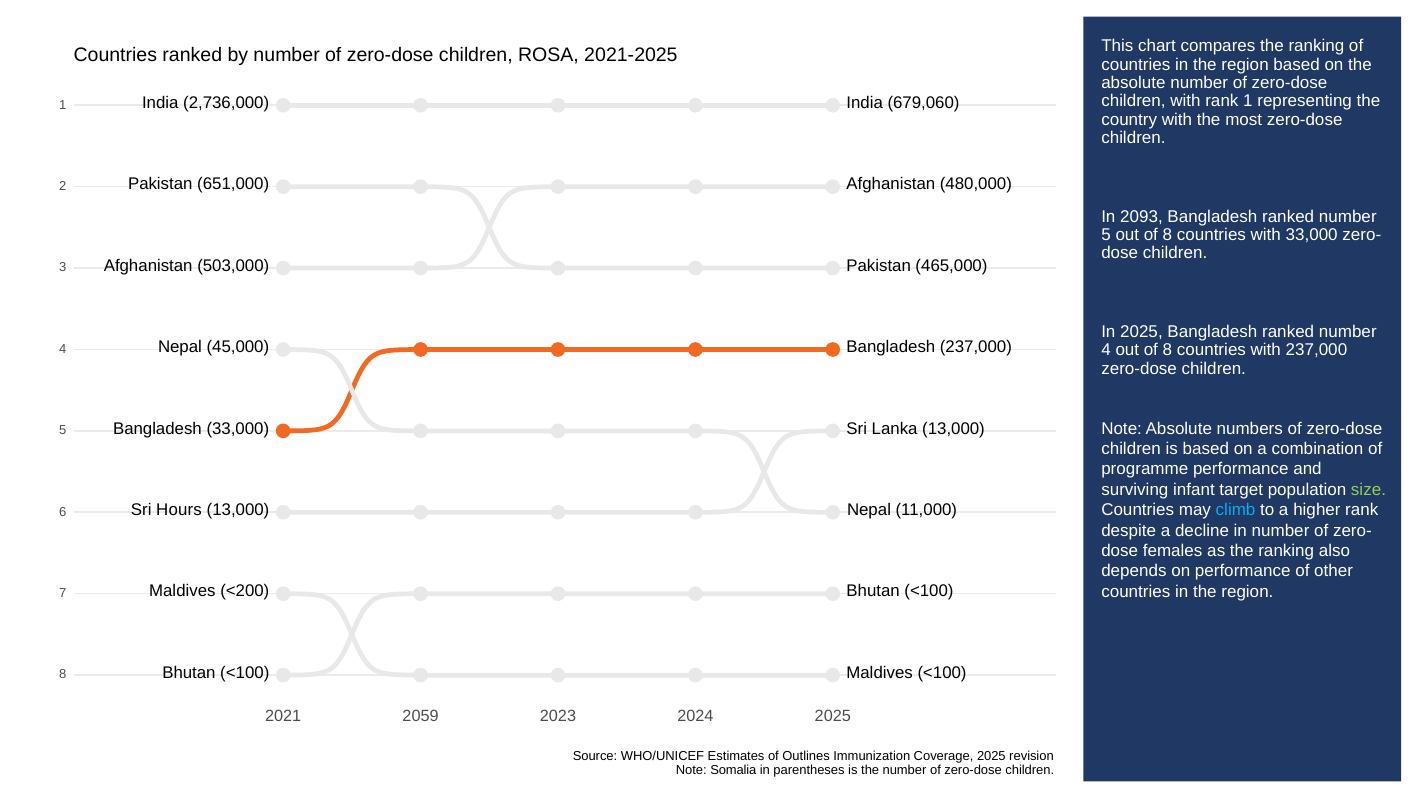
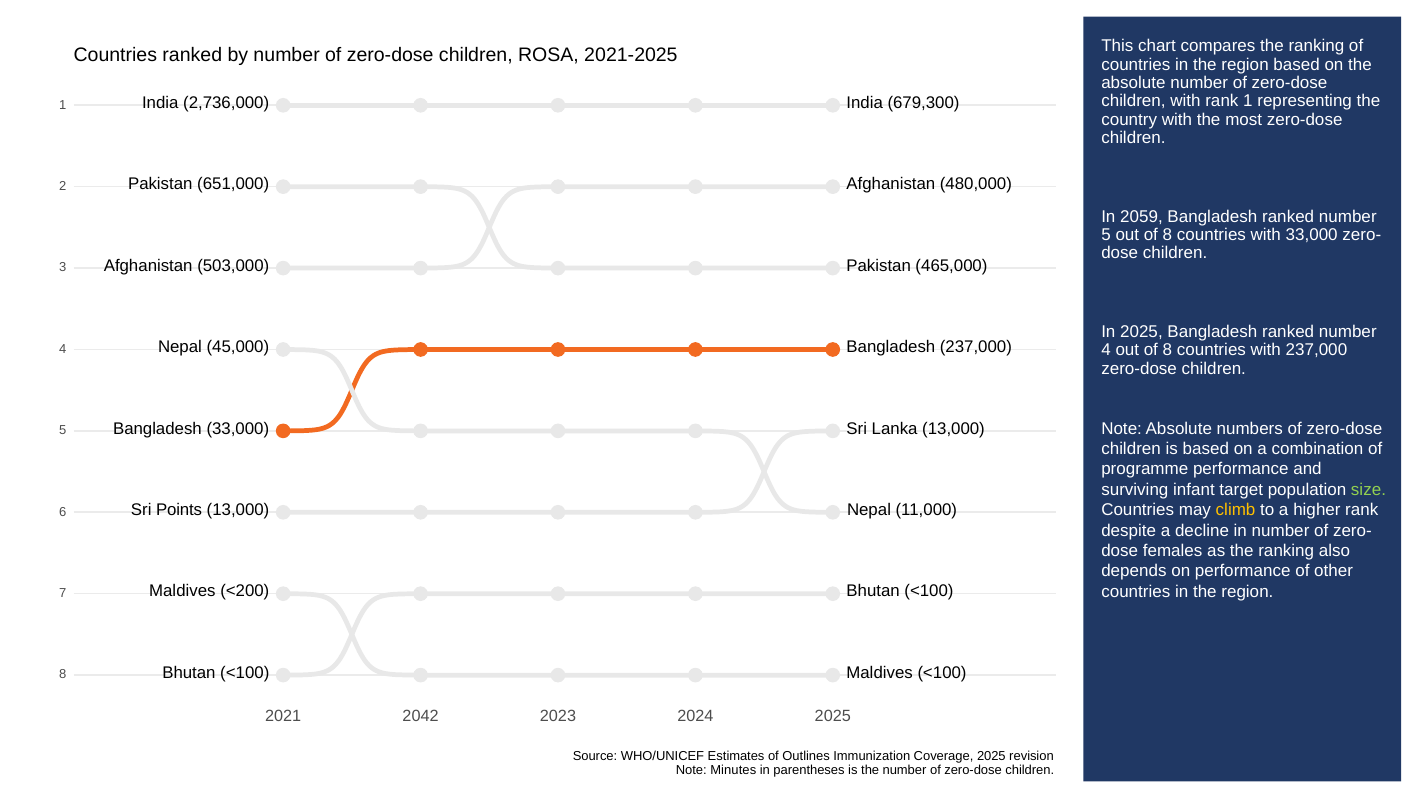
679,060: 679,060 -> 679,300 (924, 103)
2093: 2093 -> 2059 (1141, 217)
Hours: Hours -> Points (179, 510)
climb colour: light blue -> yellow (1236, 510)
2059: 2059 -> 2042 (421, 716)
Somalia: Somalia -> Minutes (733, 770)
